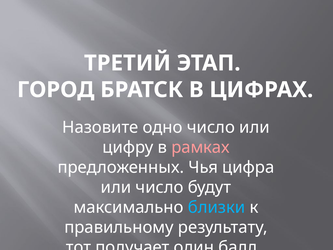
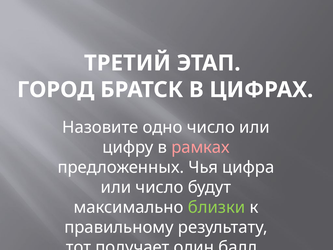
близки colour: light blue -> light green (217, 207)
